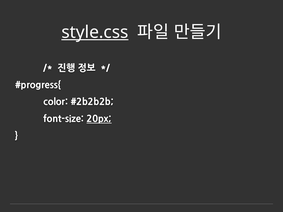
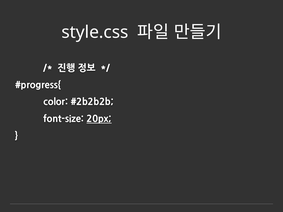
style.css underline: present -> none (95, 32)
